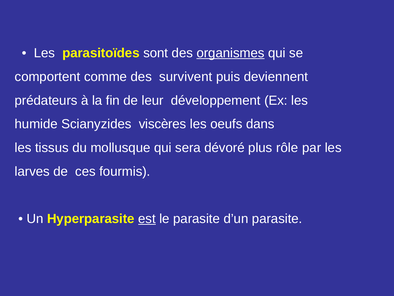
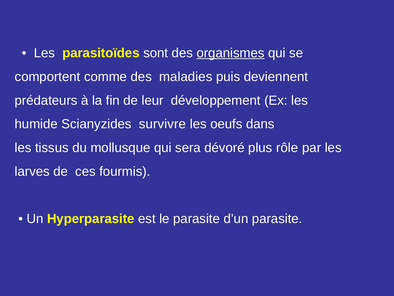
survivent: survivent -> maladies (186, 77)
viscères: viscères -> survivre (162, 124)
est underline: present -> none (147, 218)
